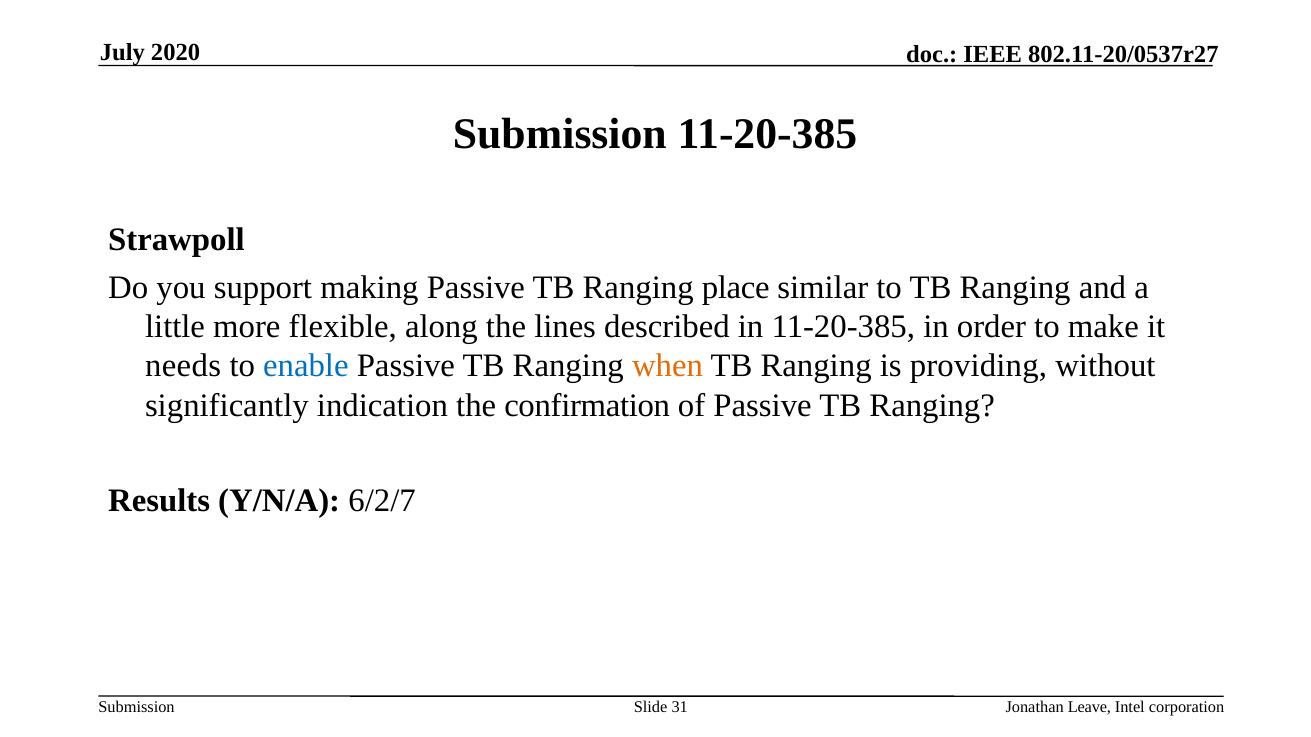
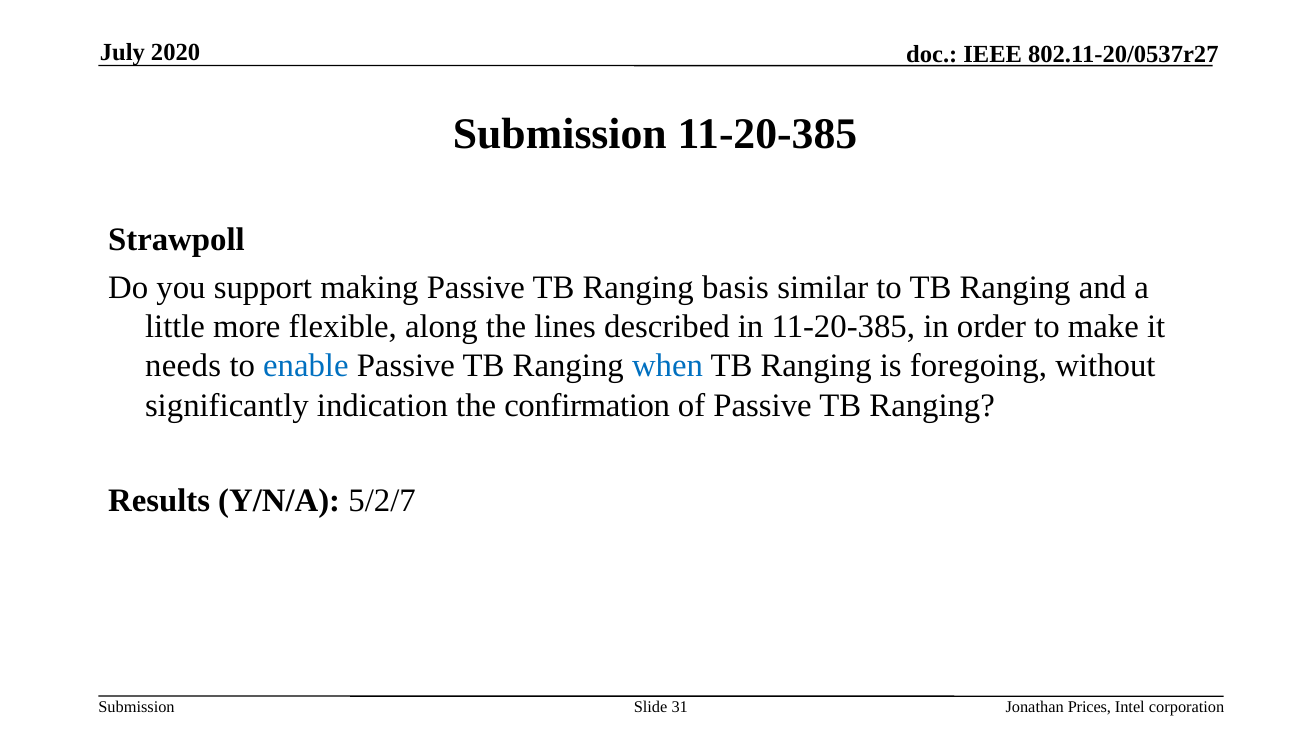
place: place -> basis (735, 287)
when colour: orange -> blue (667, 366)
providing: providing -> foregoing (978, 366)
6/2/7: 6/2/7 -> 5/2/7 (382, 501)
Leave: Leave -> Prices (1089, 707)
